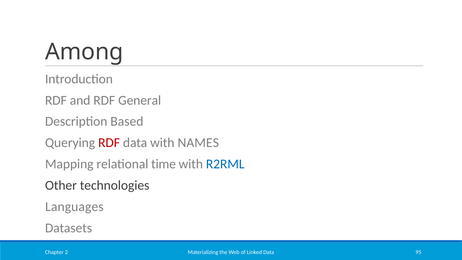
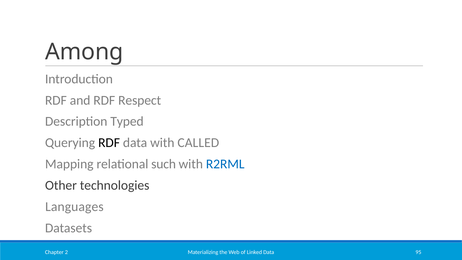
General: General -> Respect (140, 100)
Based: Based -> Typed (127, 121)
RDF colour: red -> black (109, 143)
NAMES: NAMES -> CALLED (198, 143)
time: time -> such (164, 164)
